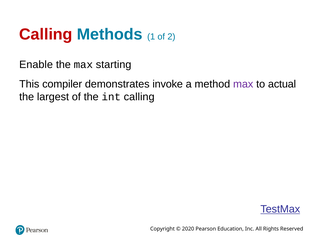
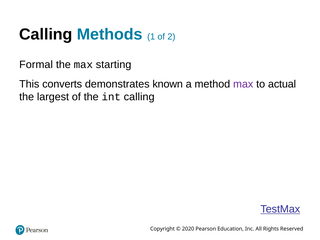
Calling colour: red -> black (46, 34)
Enable: Enable -> Formal (36, 65)
compiler: compiler -> converts (62, 84)
invoke: invoke -> known (168, 84)
